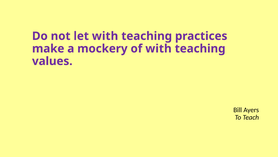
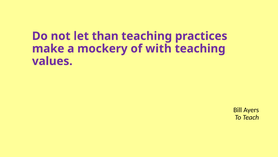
let with: with -> than (105, 36)
